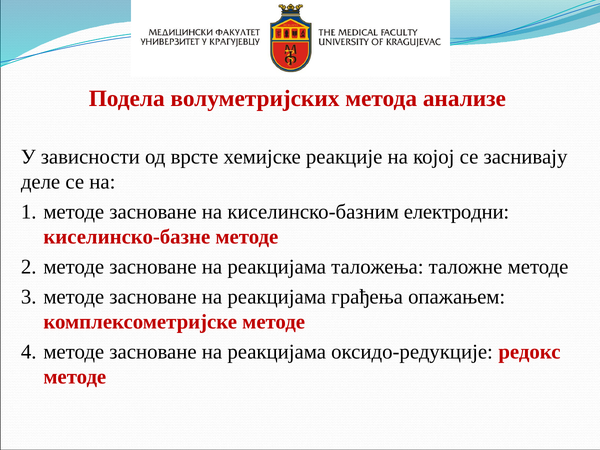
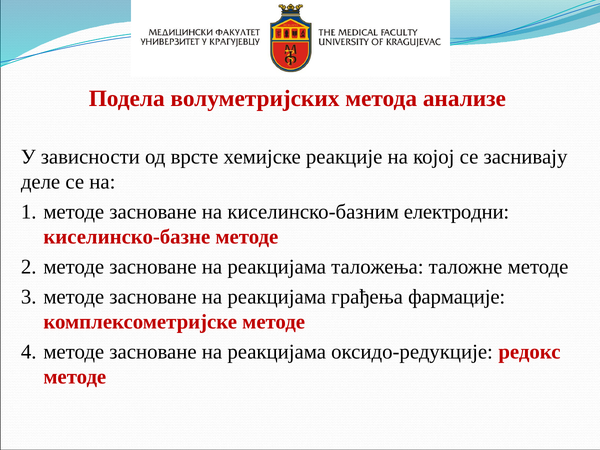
опажањем: опажањем -> фармације (457, 297)
